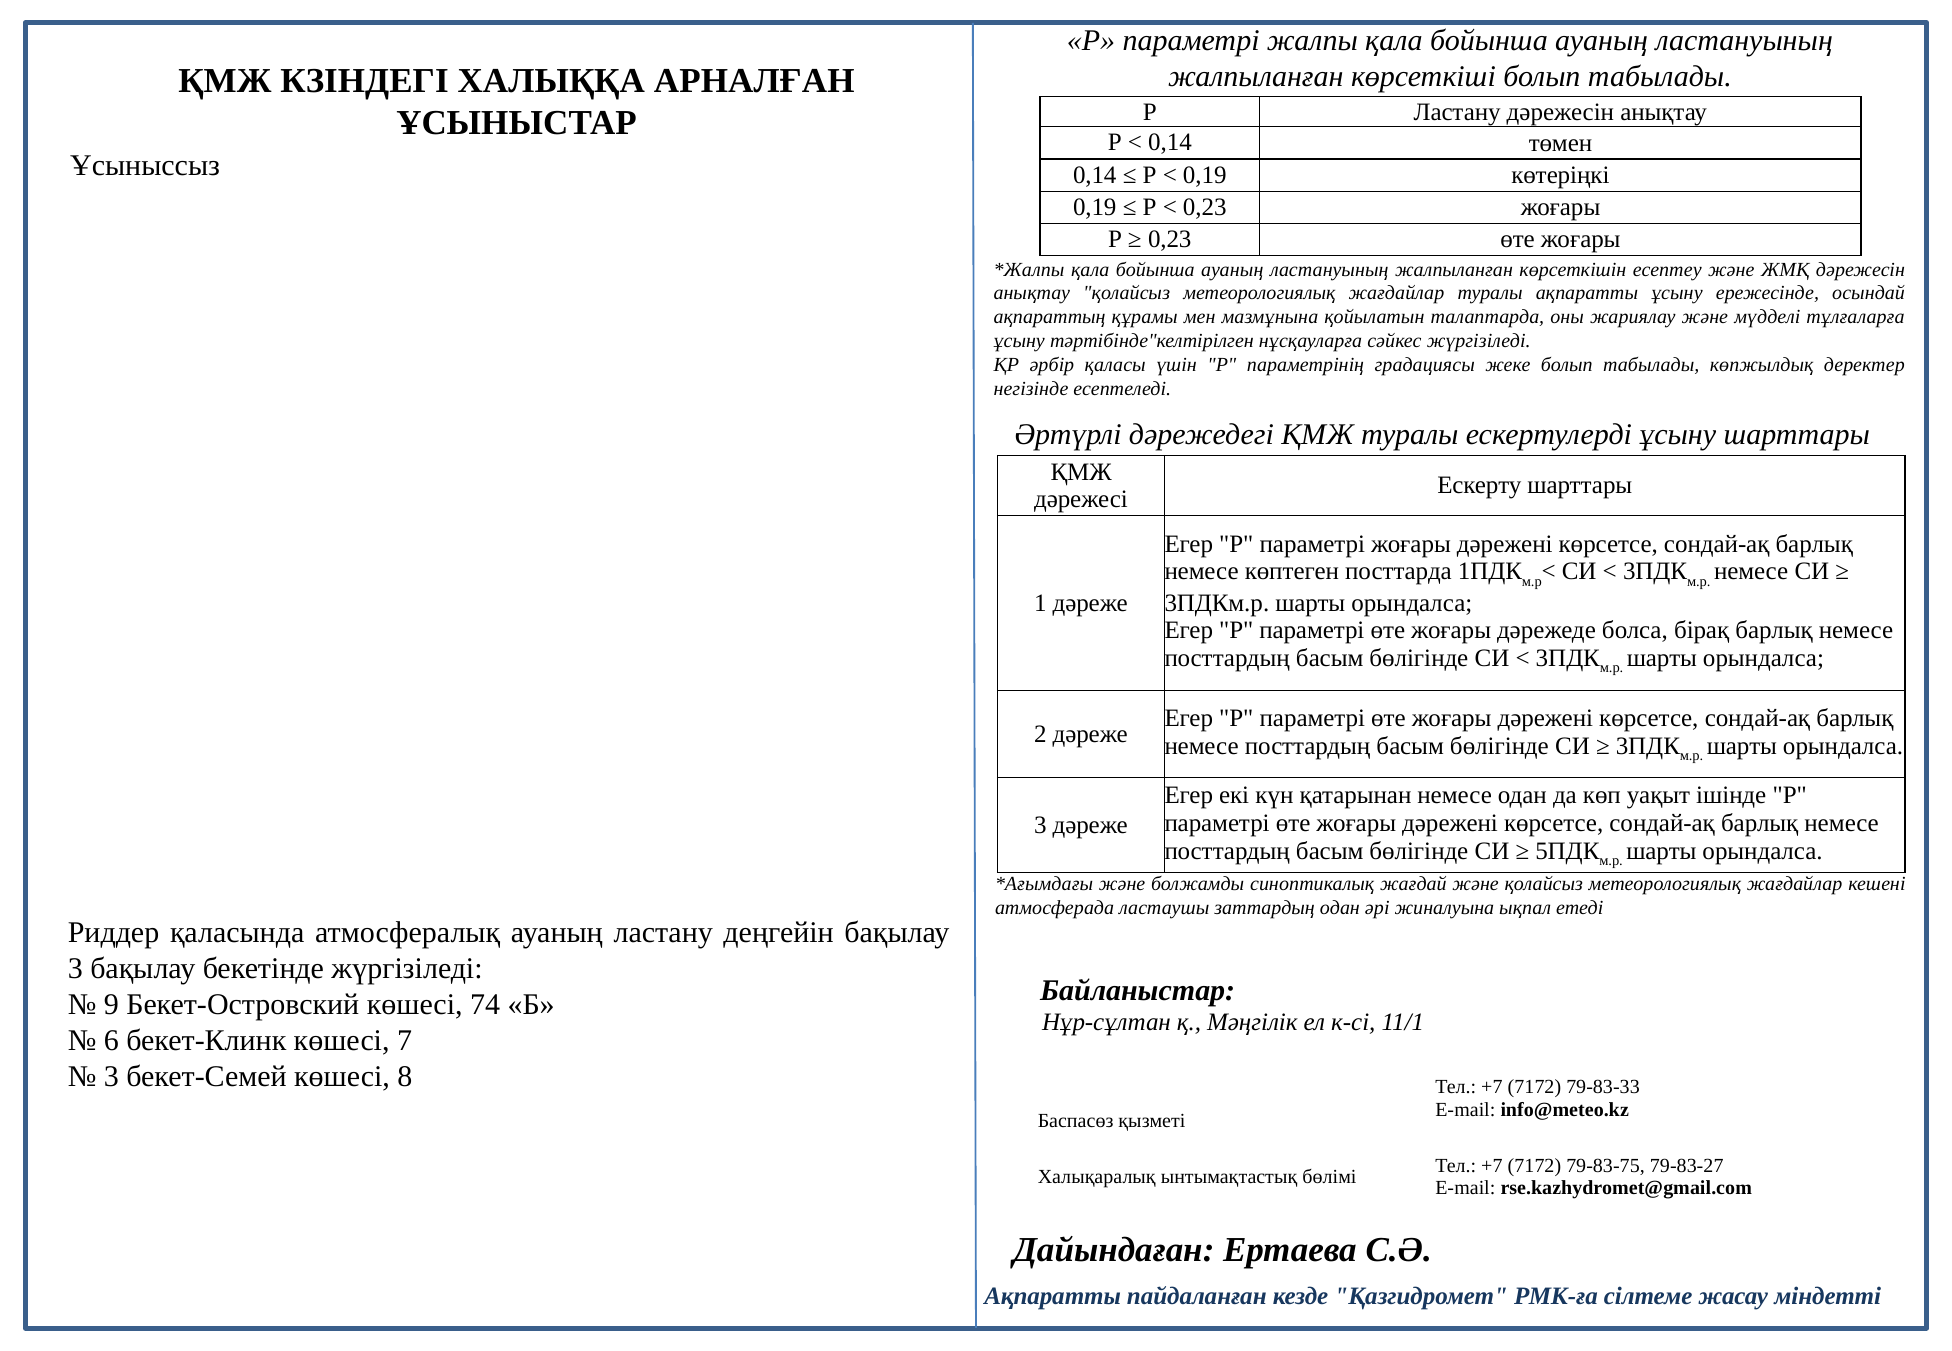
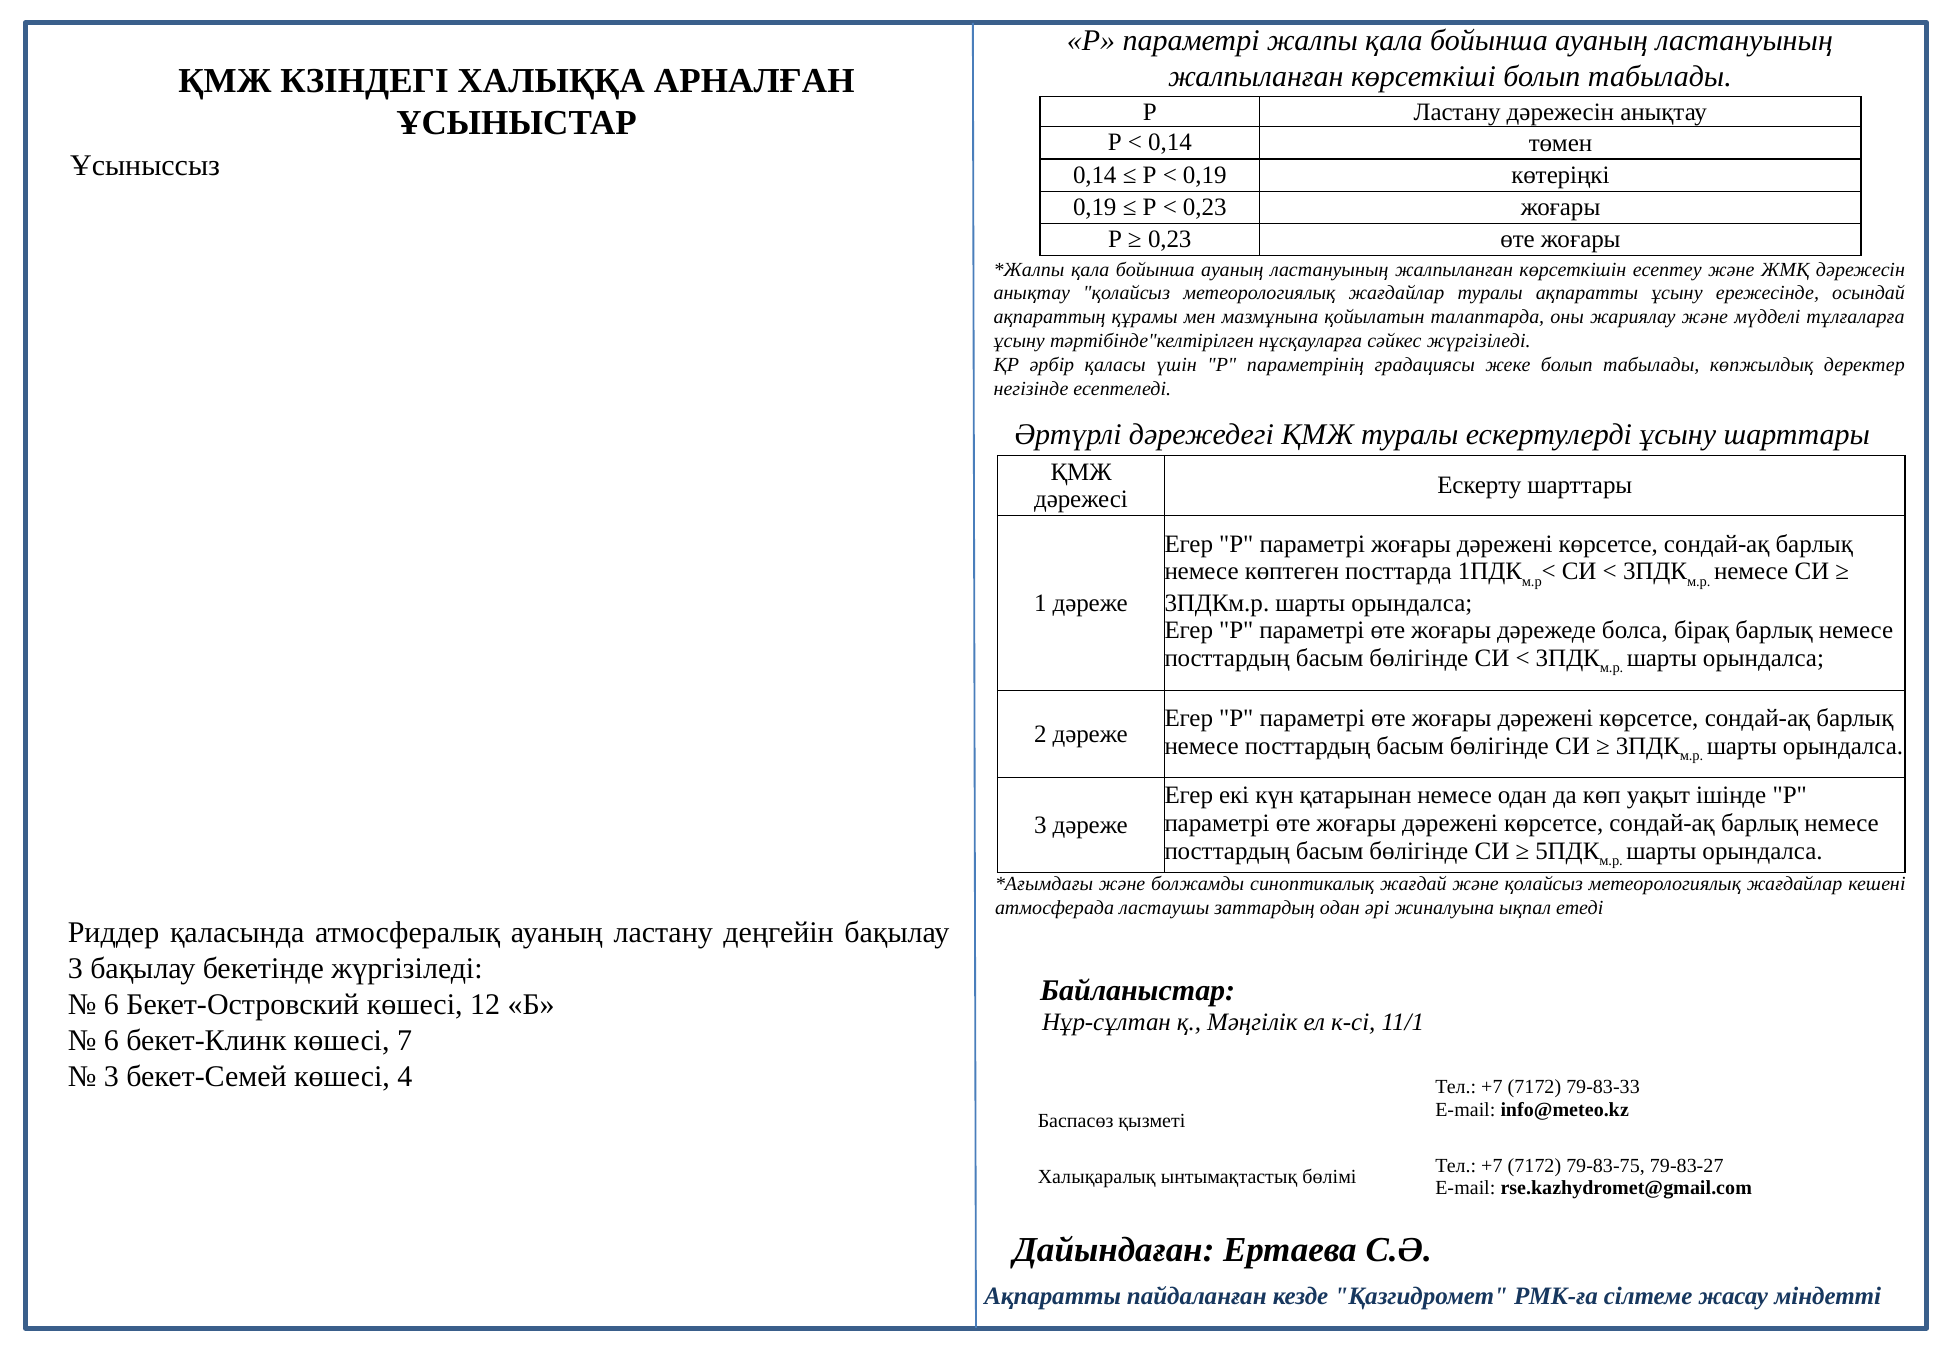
9: 9 -> 6 (111, 1005)
74: 74 -> 12 (485, 1005)
8: 8 -> 4 (405, 1077)
